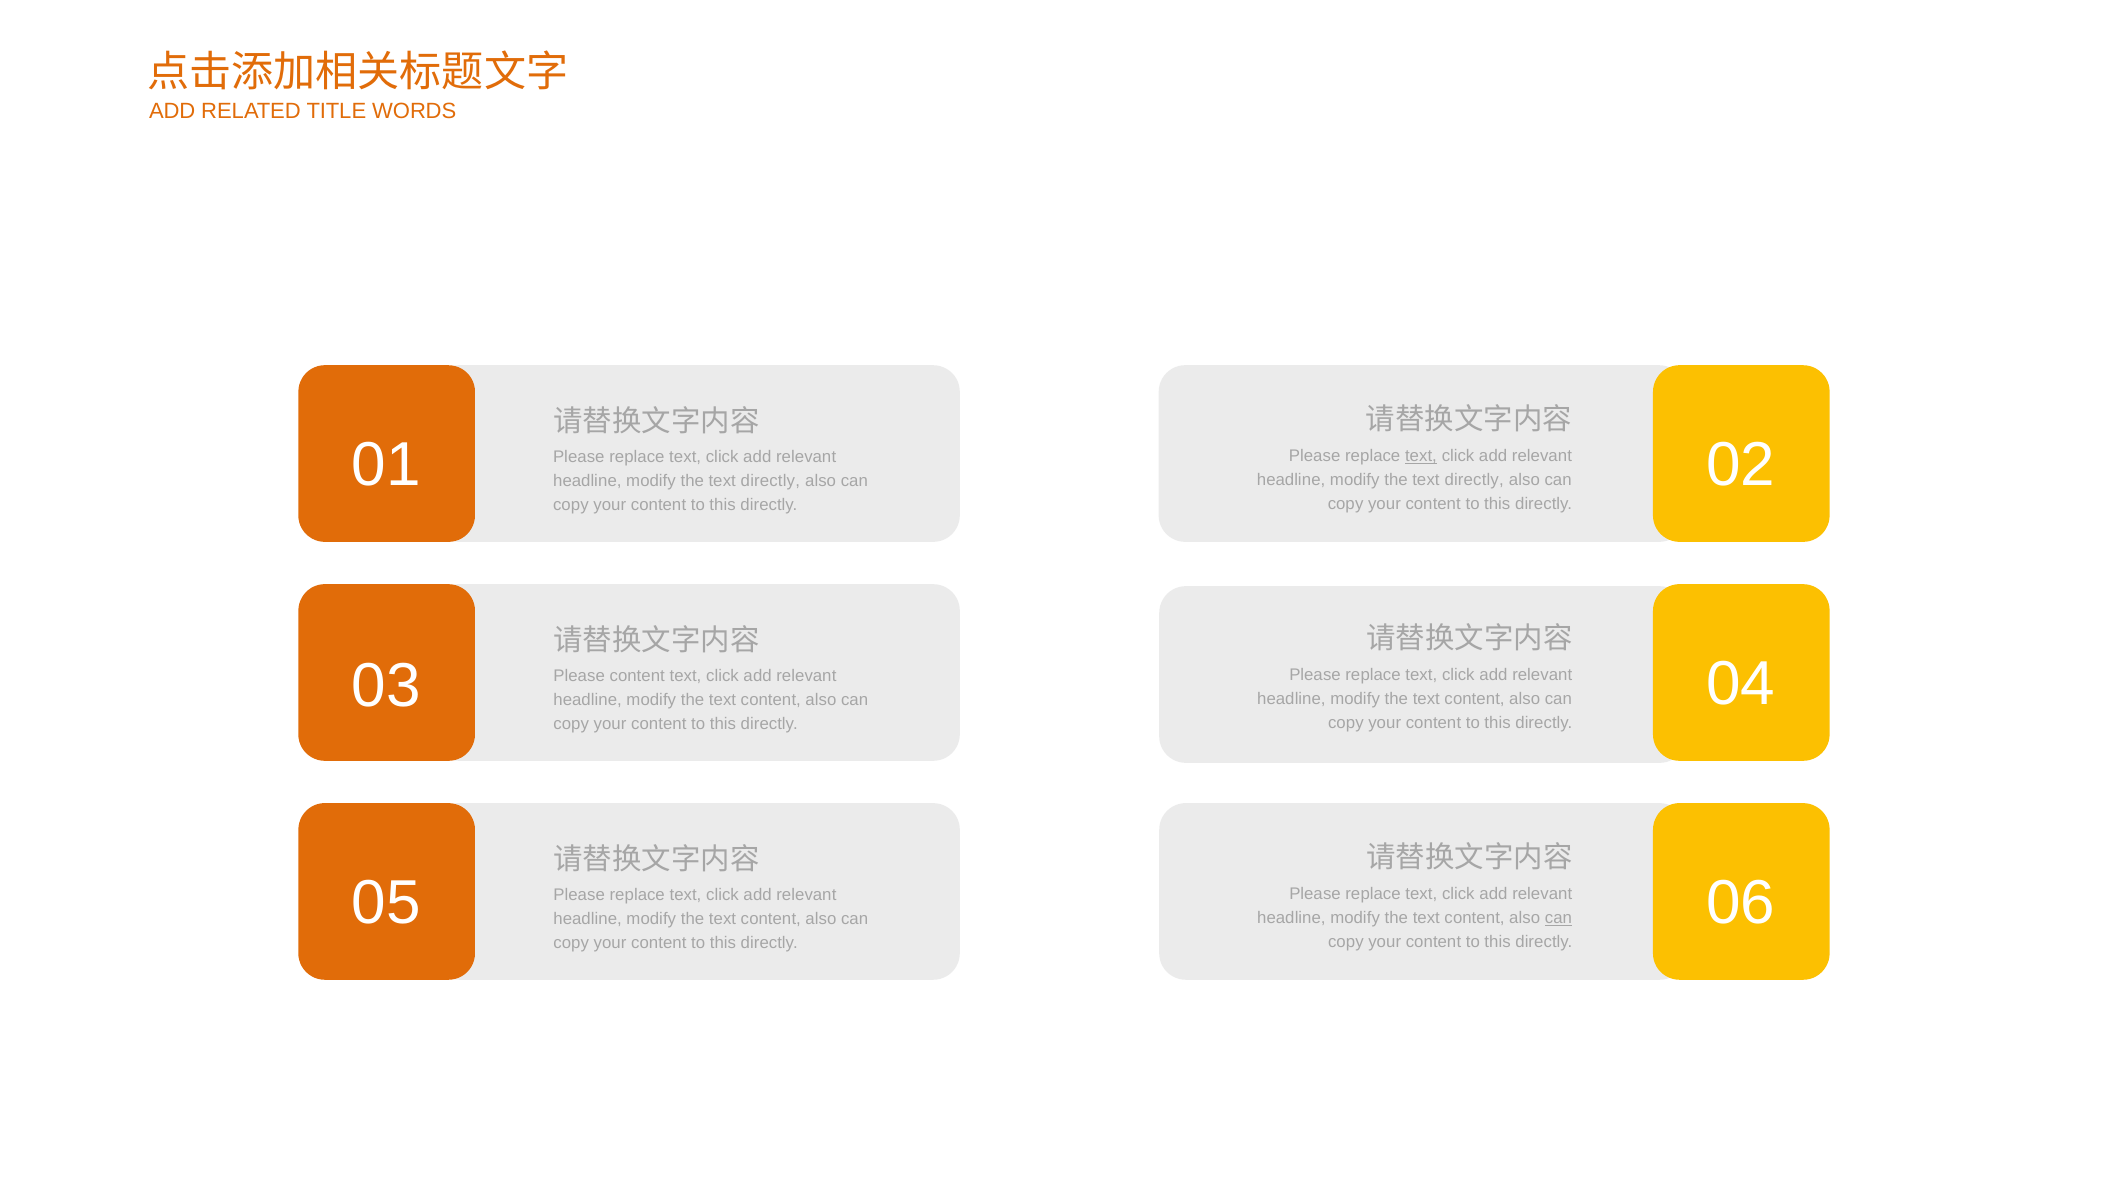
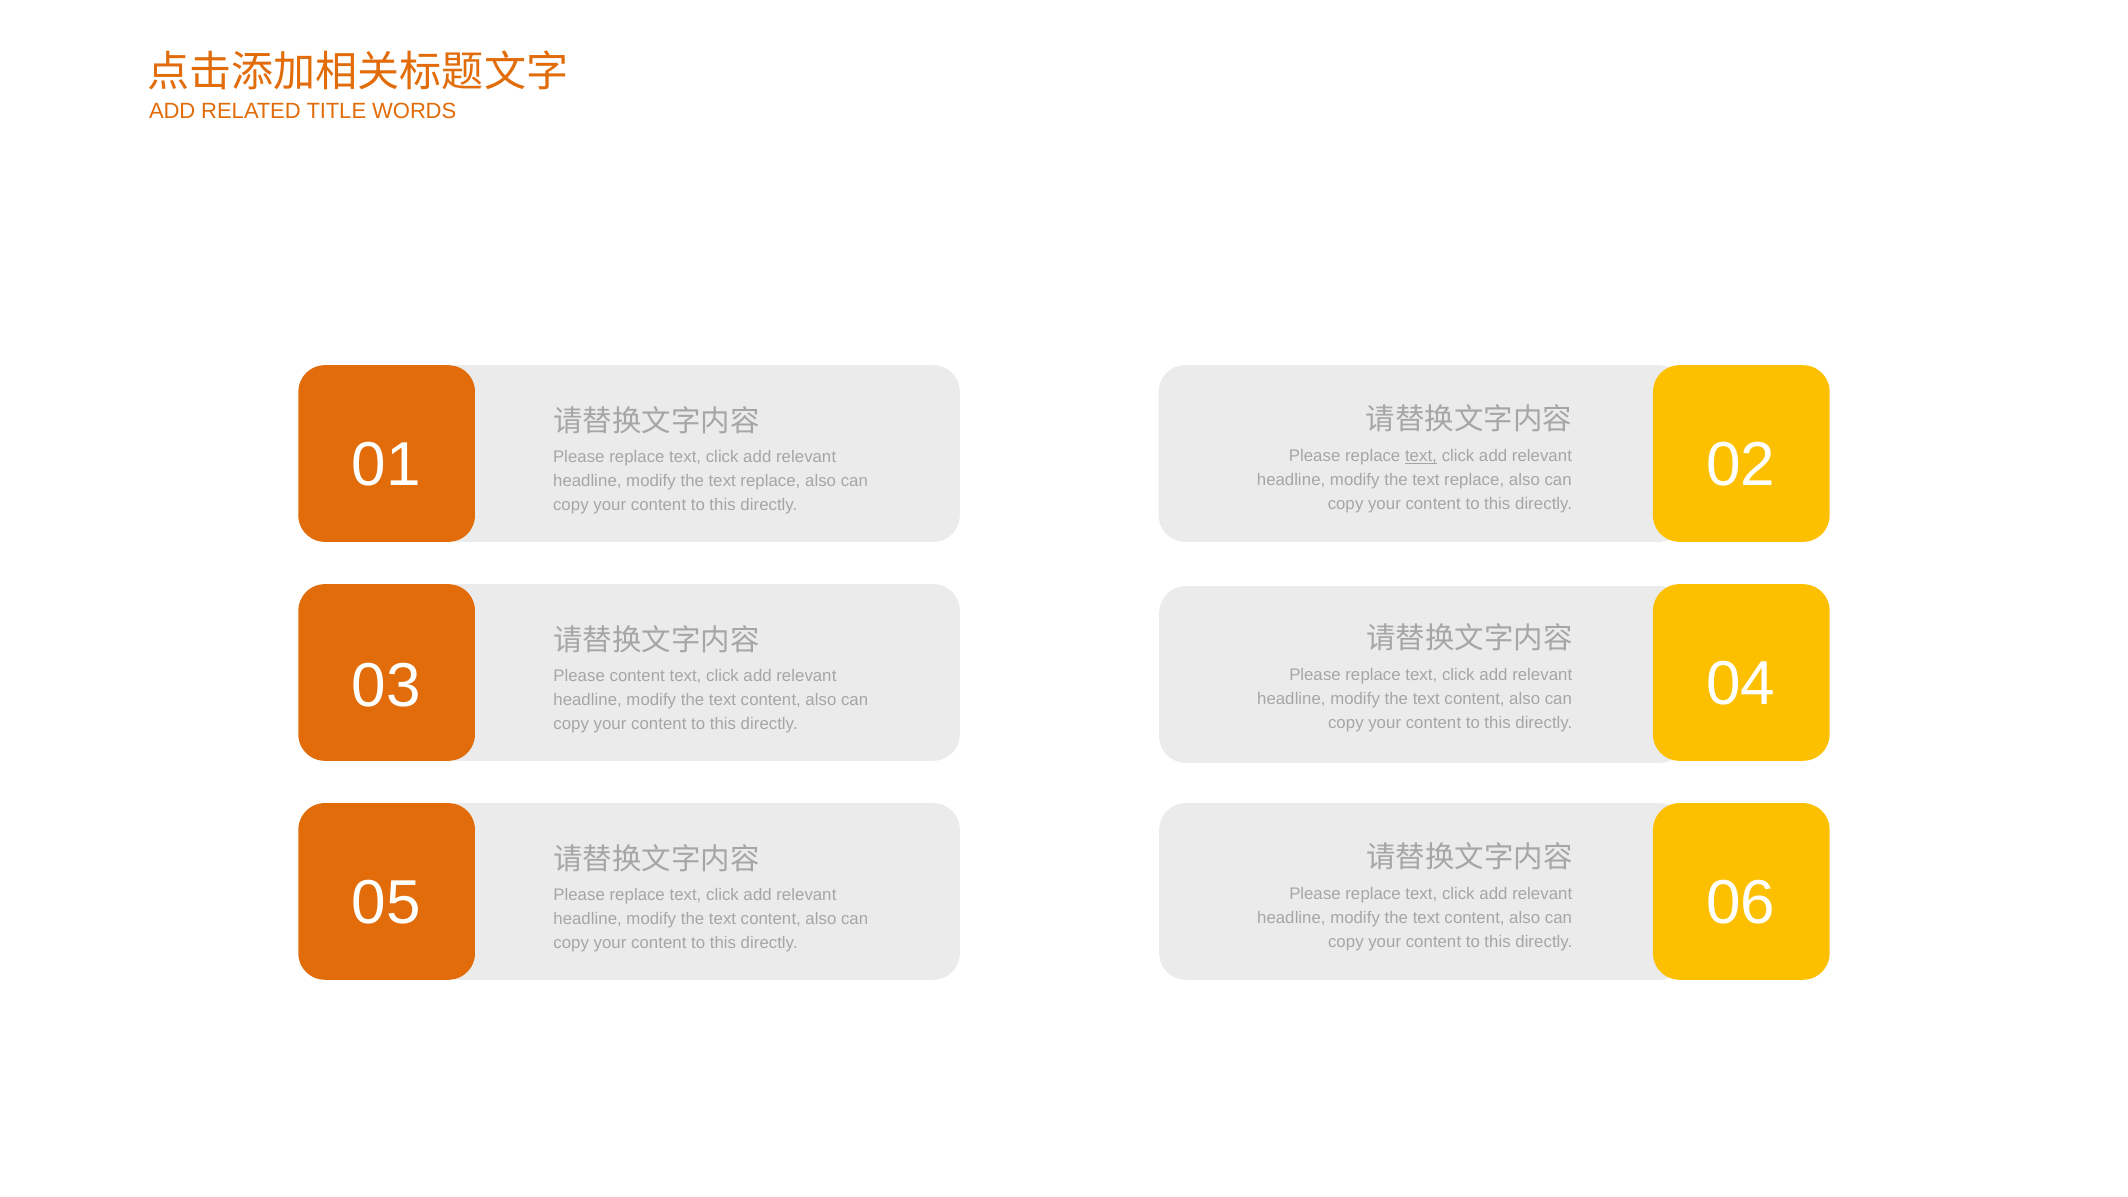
directly: directly -> replace (1474, 480)
directly: directly -> replace (770, 481)
can underline: present -> none (1558, 918)
